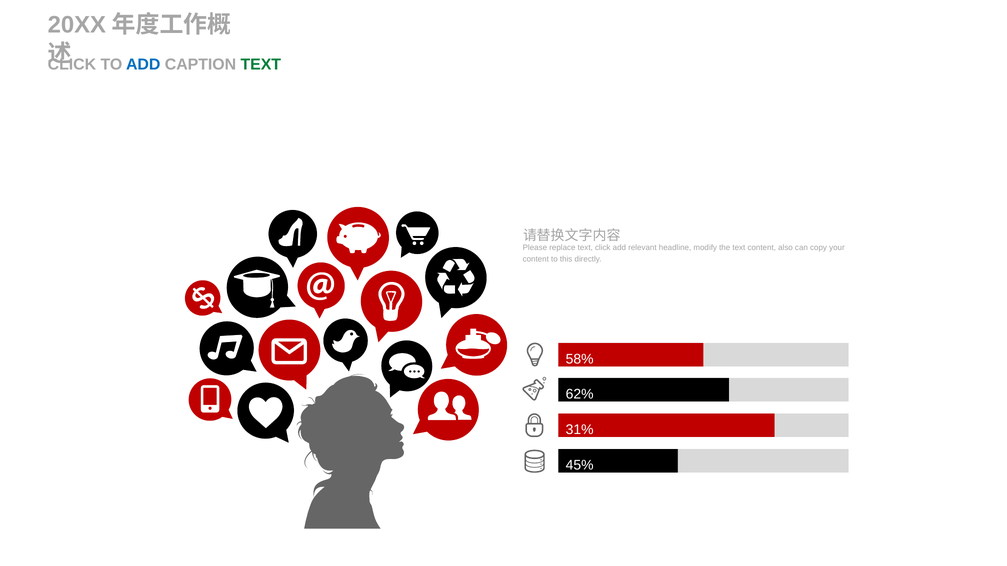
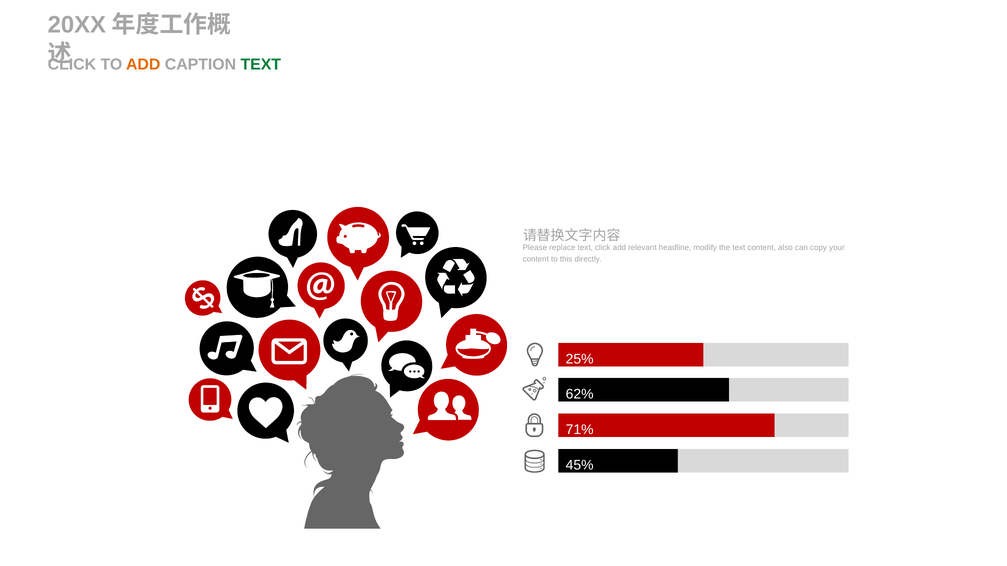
ADD colour: blue -> orange (143, 65)
58%: 58% -> 25% (580, 359)
31%: 31% -> 71% (580, 430)
